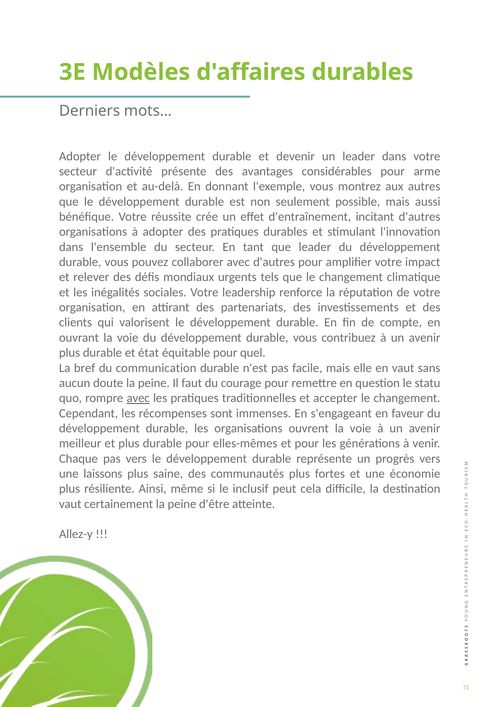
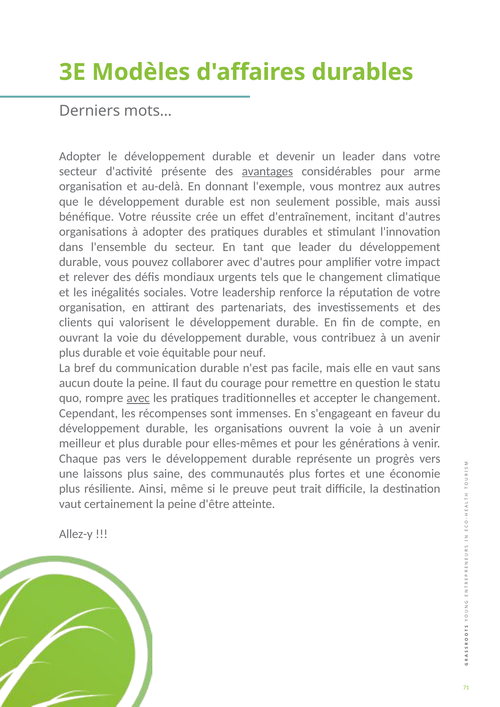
avantages underline: none -> present (267, 171)
et état: état -> voie (149, 353)
quel: quel -> neuf (253, 353)
inclusif: inclusif -> preuve (251, 489)
cela: cela -> trait (311, 489)
